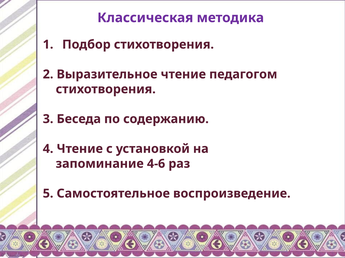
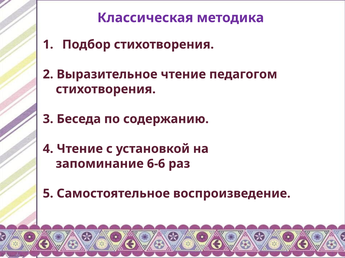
4-6: 4-6 -> 6-6 (156, 164)
